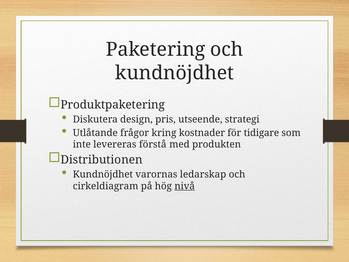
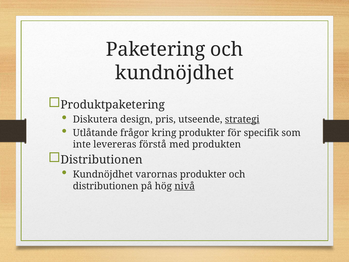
strategi underline: none -> present (242, 119)
kring kostnader: kostnader -> produkter (202, 133)
tidigare: tidigare -> specifik (261, 133)
varornas ledarskap: ledarskap -> produkter (203, 174)
cirkeldiagram: cirkeldiagram -> distributionen (106, 186)
